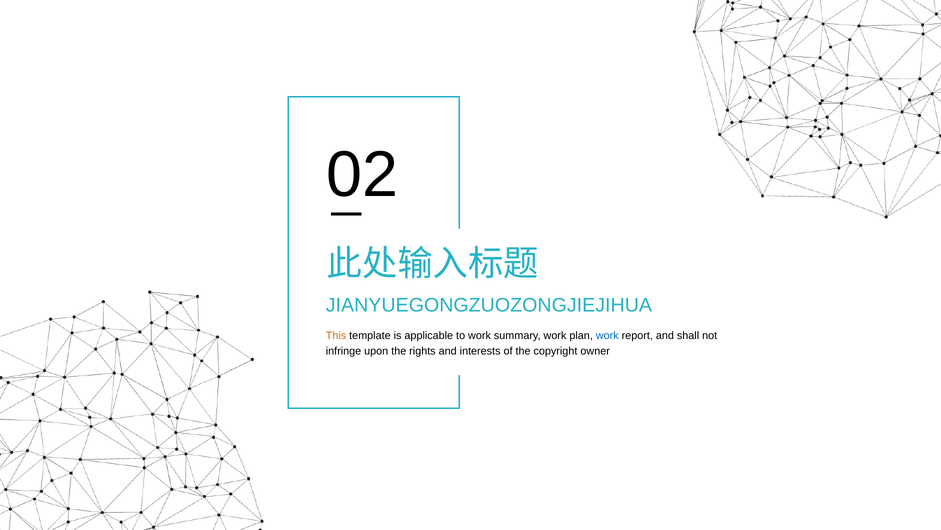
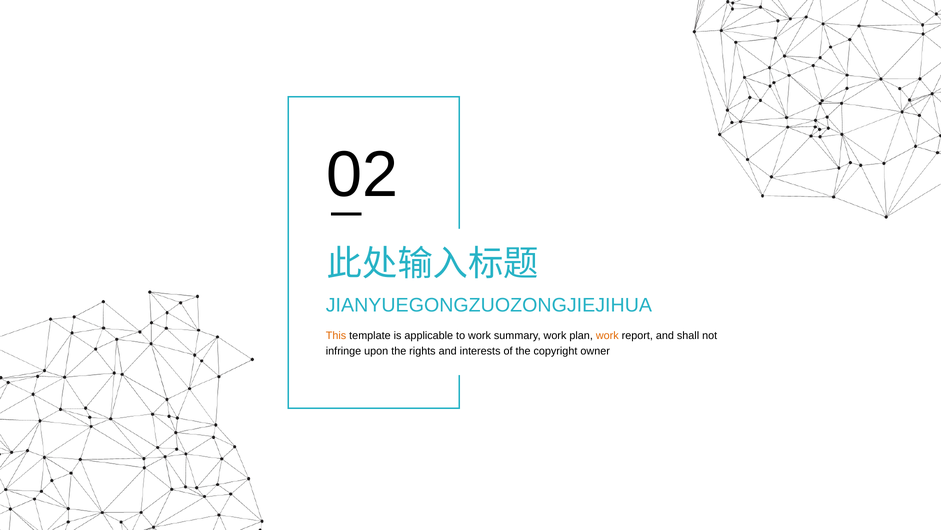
work colour: blue -> orange (607, 335)
